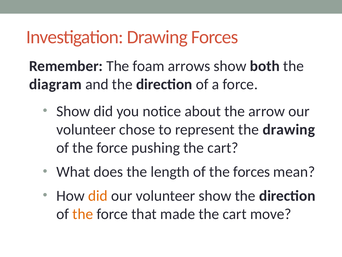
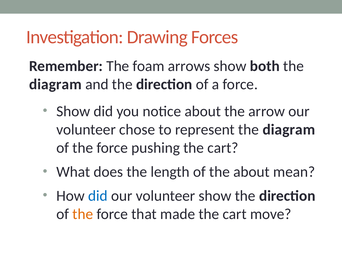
represent the drawing: drawing -> diagram (289, 129)
the forces: forces -> about (252, 172)
did colour: orange -> blue (98, 195)
